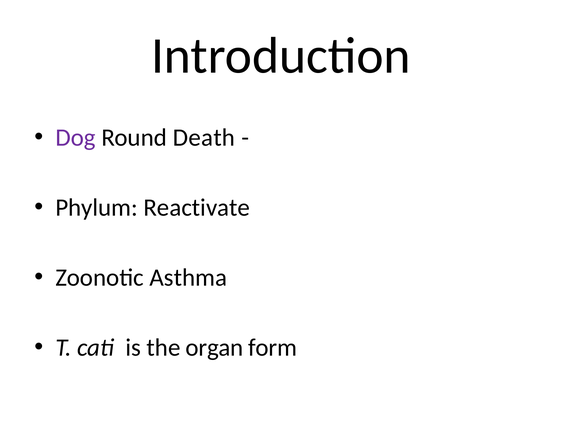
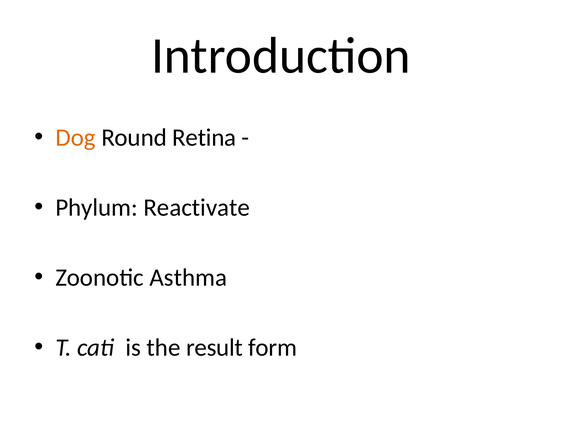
Dog colour: purple -> orange (76, 137)
Death: Death -> Retina (204, 137)
organ: organ -> result (214, 347)
